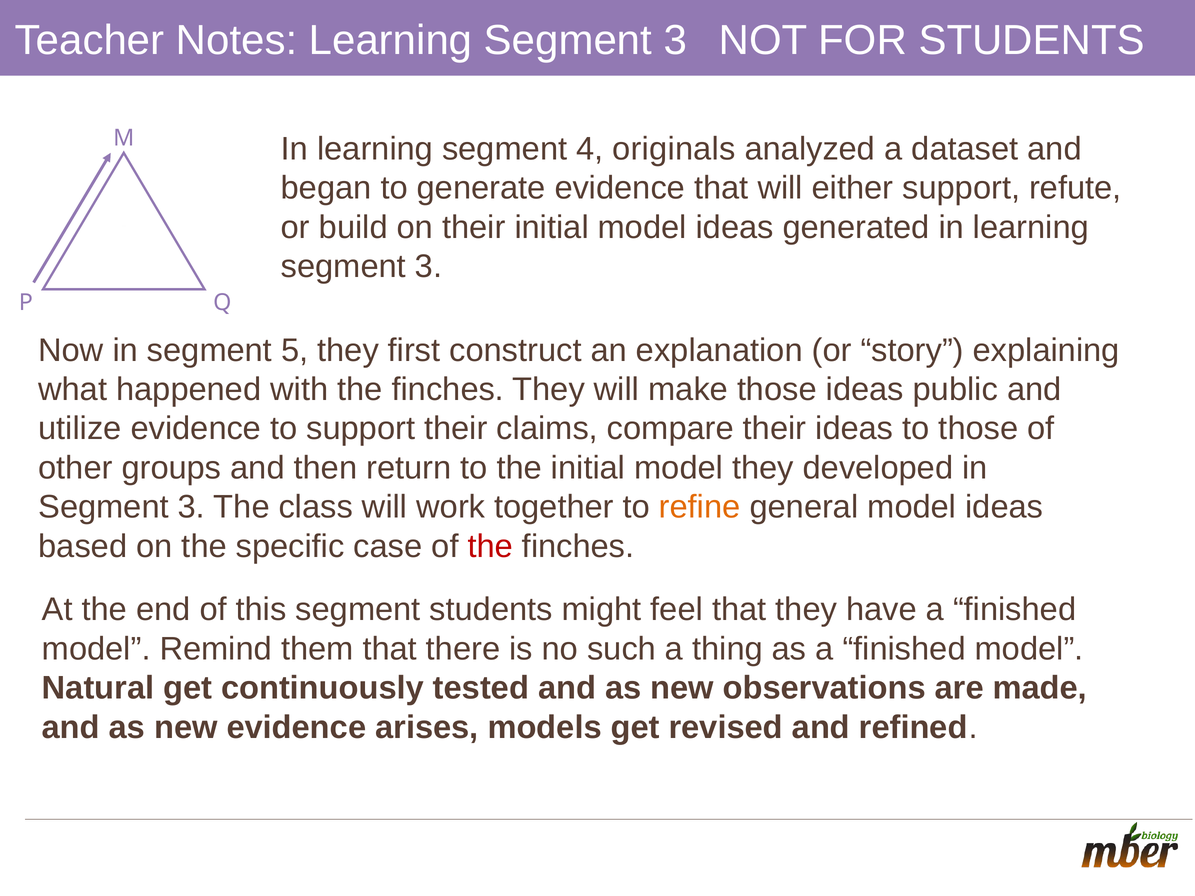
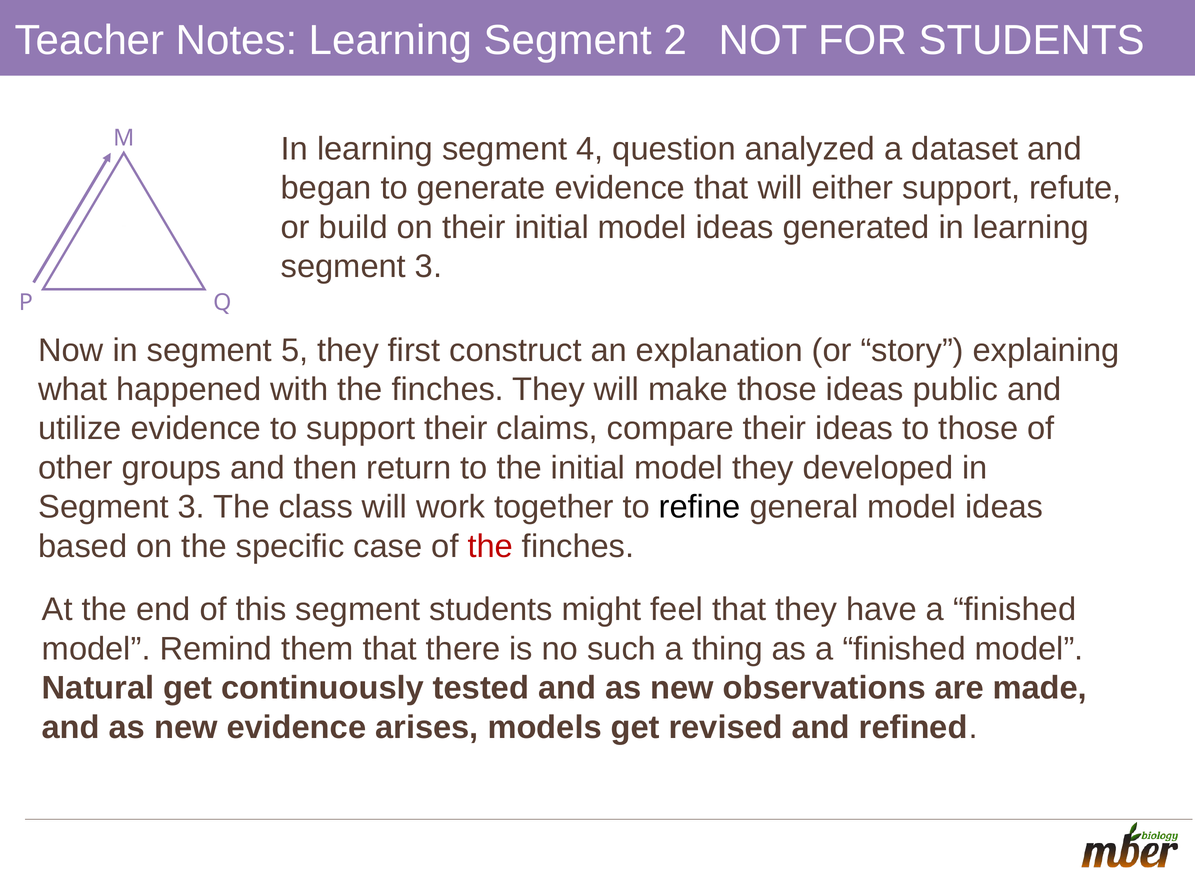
Notes Learning Segment 3: 3 -> 2 (675, 41)
originals: originals -> question (674, 149)
refine colour: orange -> black (700, 507)
